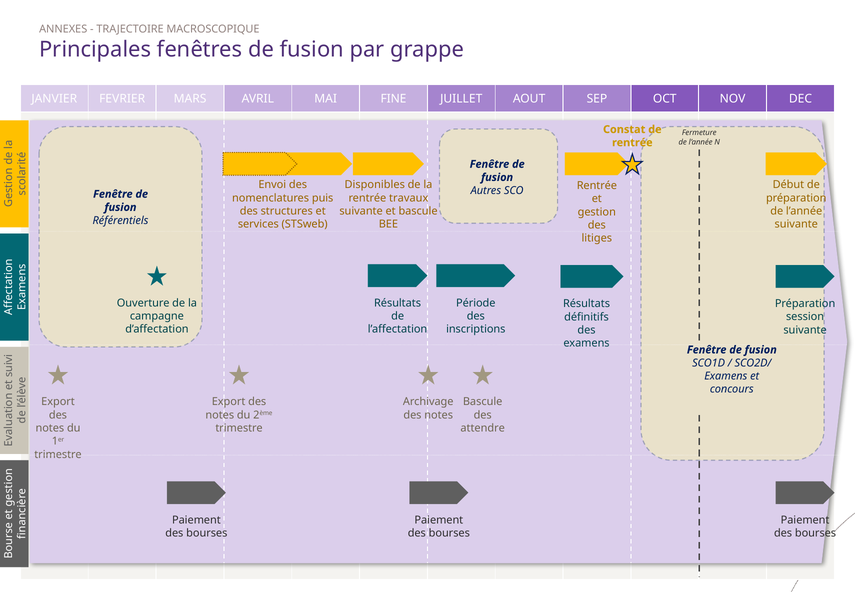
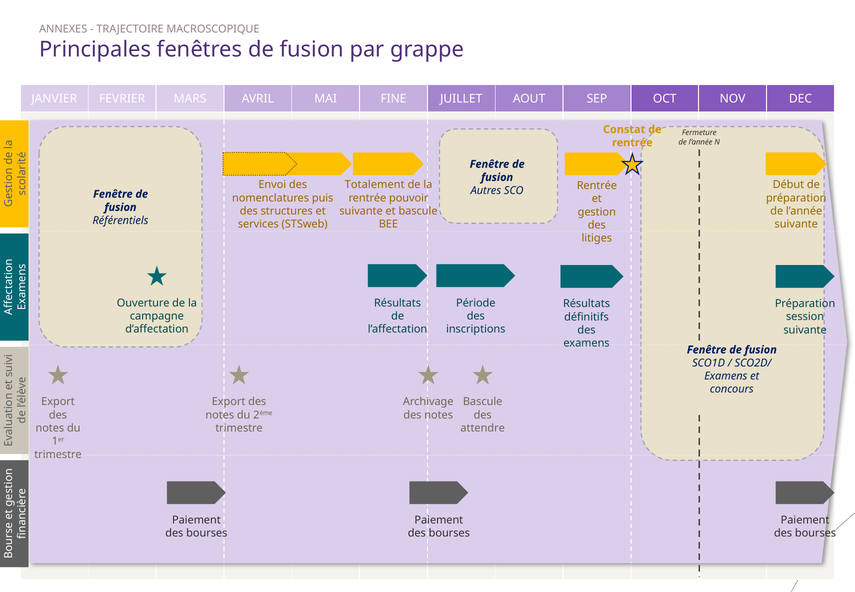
Disponibles: Disponibles -> Totalement (375, 185)
travaux: travaux -> pouvoir (409, 198)
